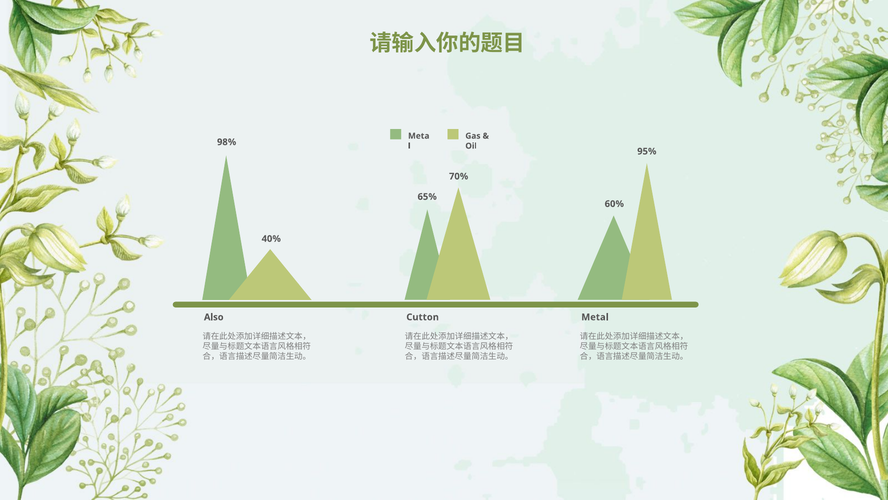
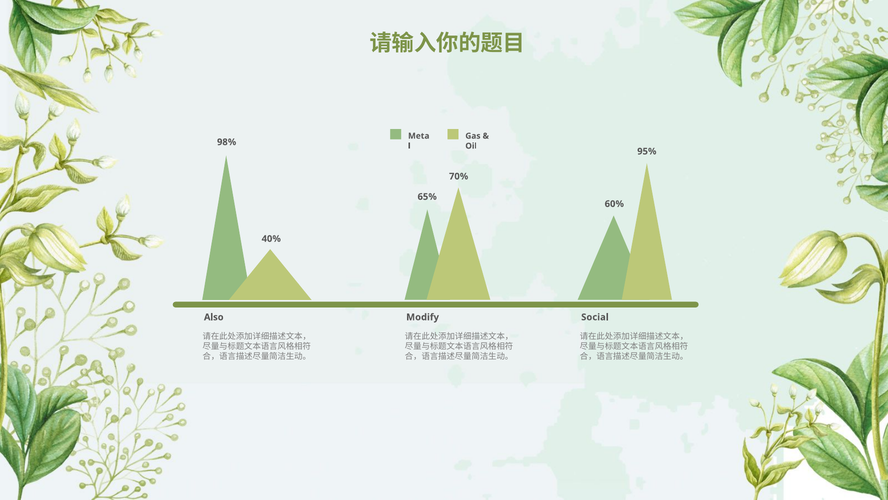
Cutton: Cutton -> Modify (423, 317)
Metal: Metal -> Social (595, 317)
